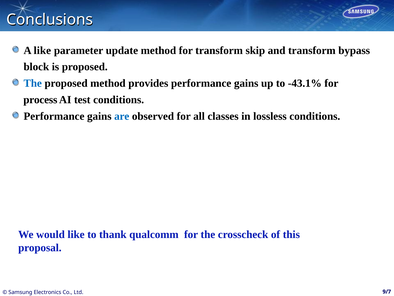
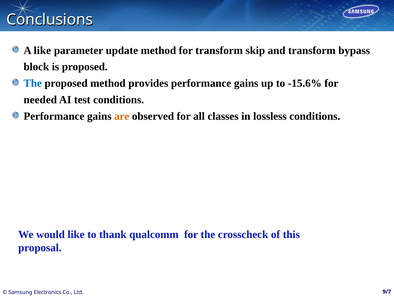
-43.1%: -43.1% -> -15.6% (305, 83)
process: process -> needed (40, 100)
are colour: blue -> orange (122, 116)
